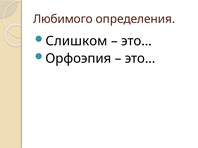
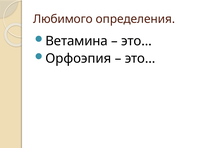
Слишком: Слишком -> Ветамина (77, 41)
